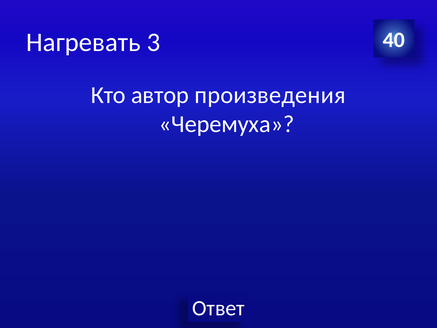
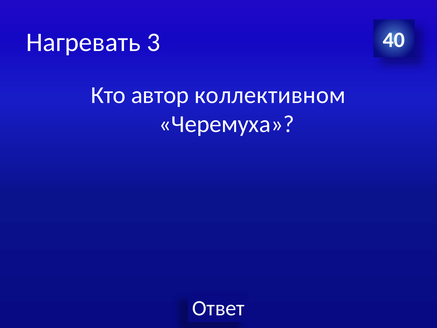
произведения: произведения -> коллективном (270, 95)
